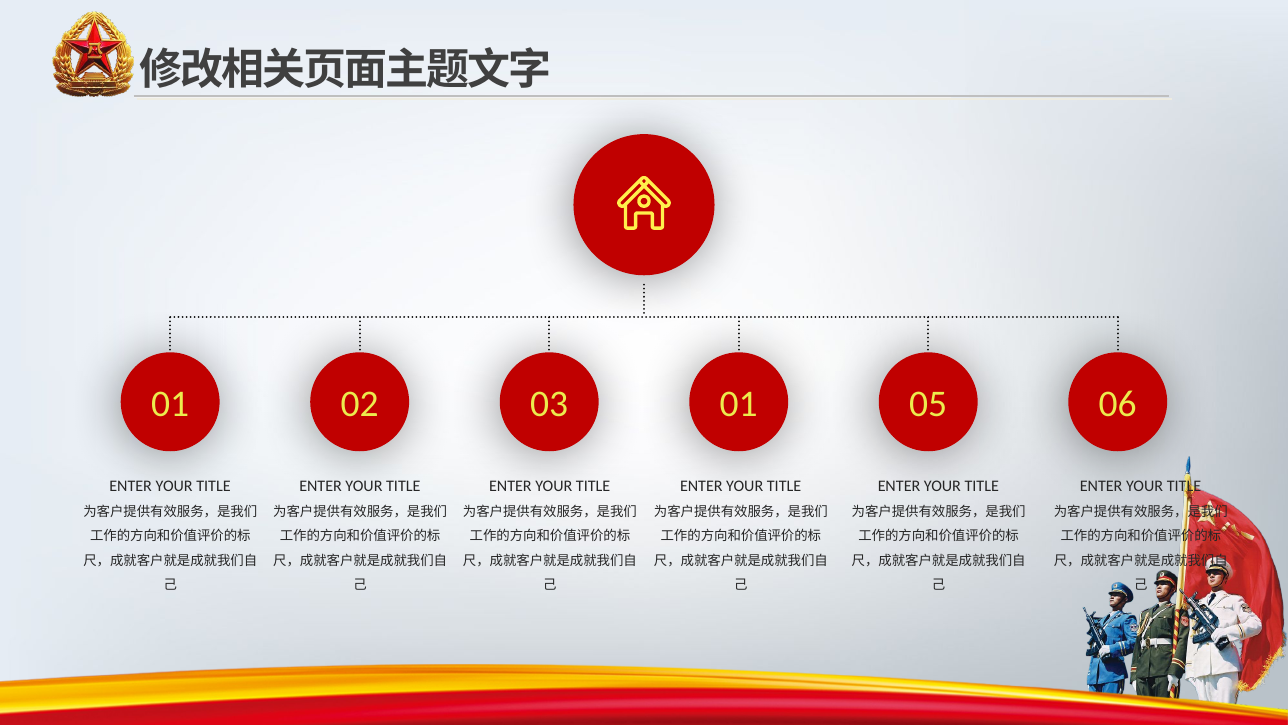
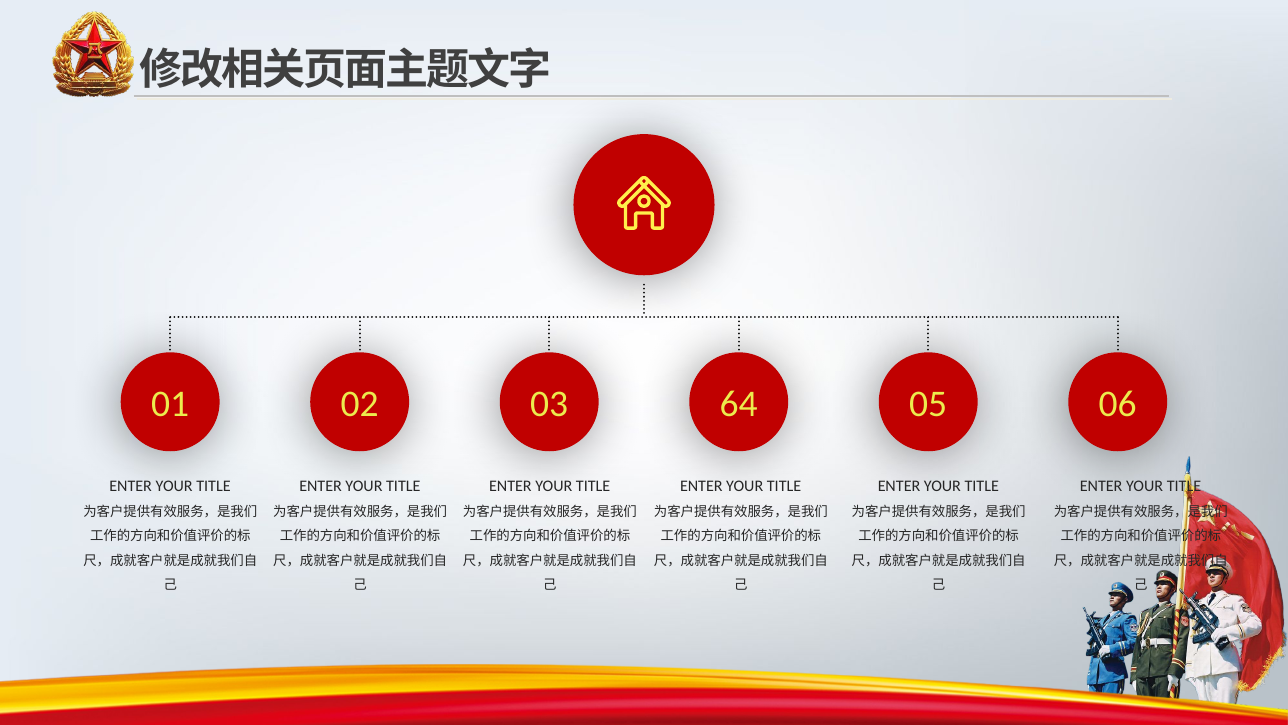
03 01: 01 -> 64 (739, 404)
